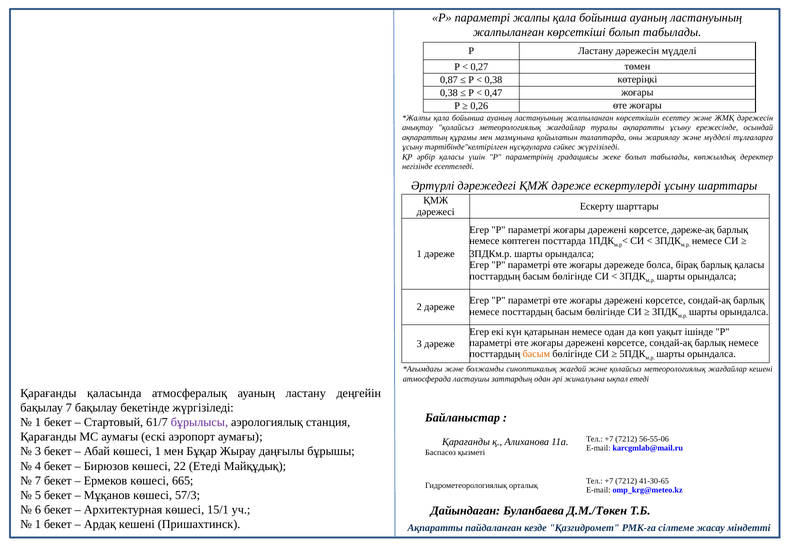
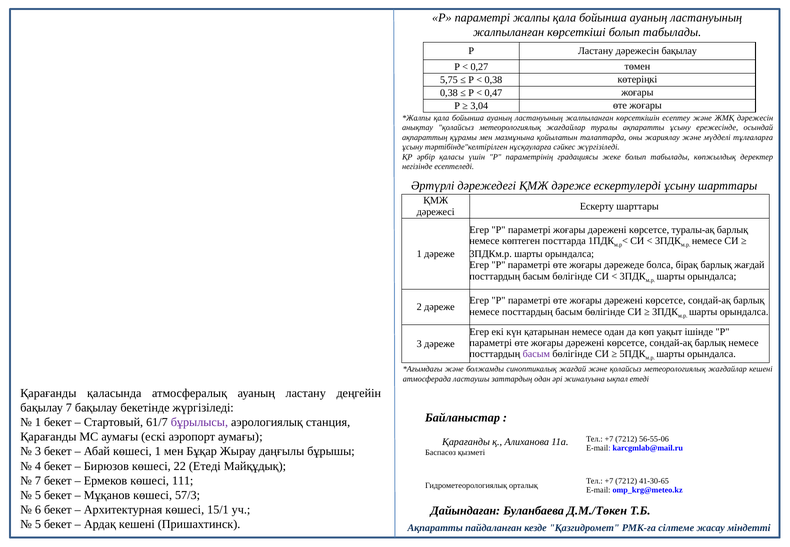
дәрежесін мүдделі: мүдделі -> бақылау (679, 51)
0,87: 0,87 -> 5,75 (449, 80)
0,26: 0,26 -> 3,04 (479, 106)
дәреже-ақ: дәреже-ақ -> туралы-ақ (693, 230)
барлық қаласы: қаласы -> жағдай (749, 265)
басым colour: orange -> purple (536, 354)
665: 665 -> 111 (183, 481)
1: 1 -> 5 (38, 524)
